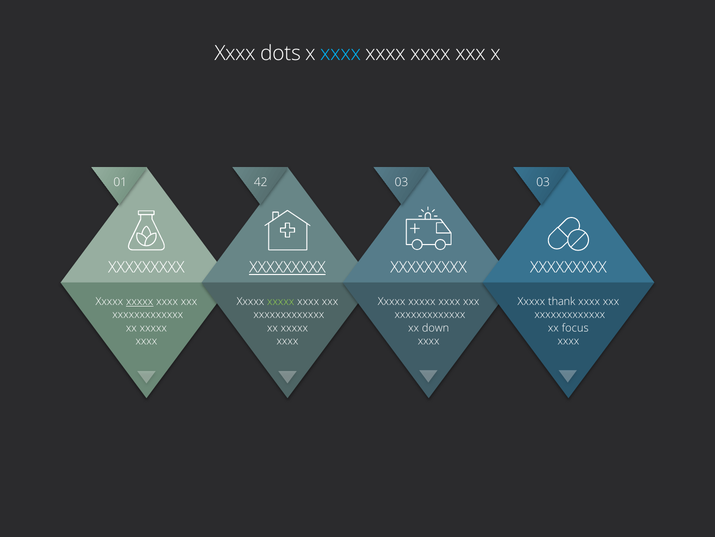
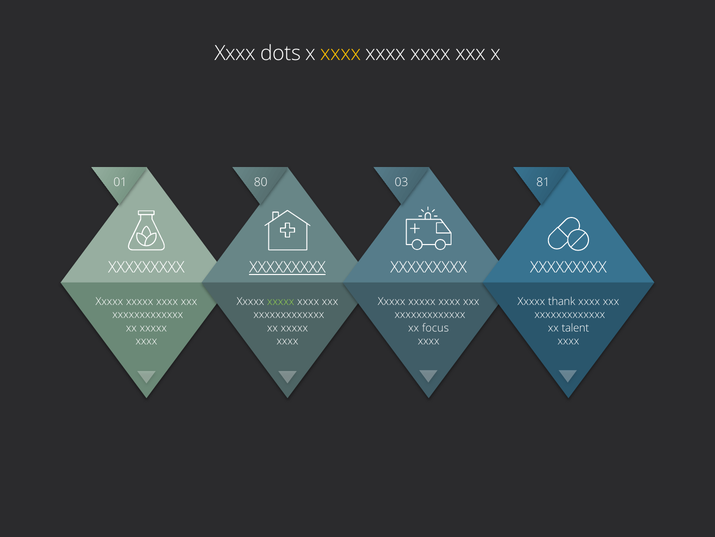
xxxx colour: light blue -> yellow (340, 53)
42: 42 -> 80 (261, 182)
03 03: 03 -> 81 (543, 182)
xxxxx underline: present -> none (140, 301)
down: down -> focus (435, 327)
focus: focus -> talent (575, 327)
